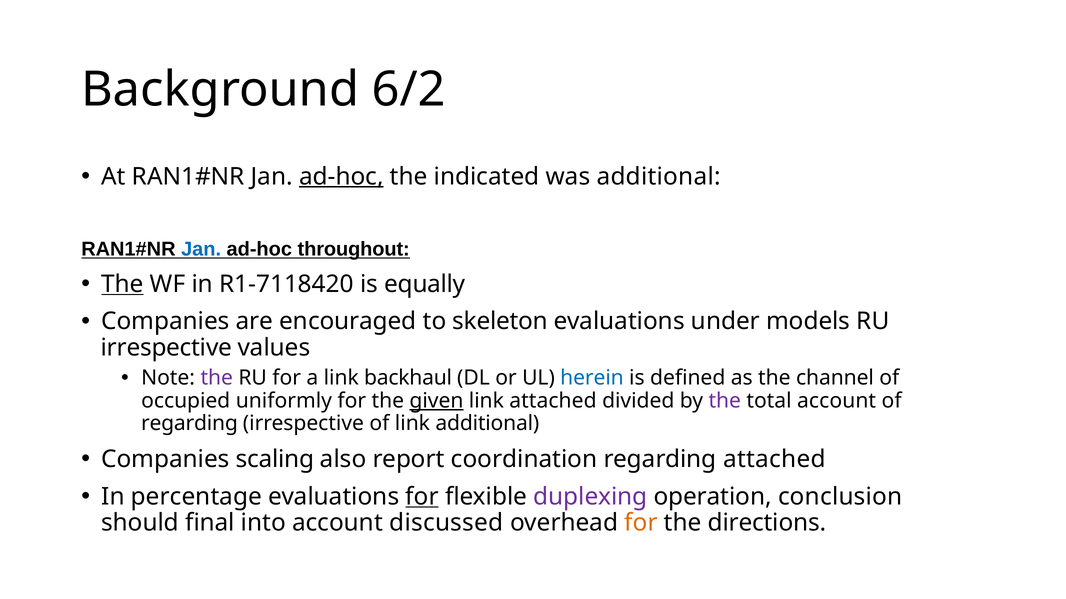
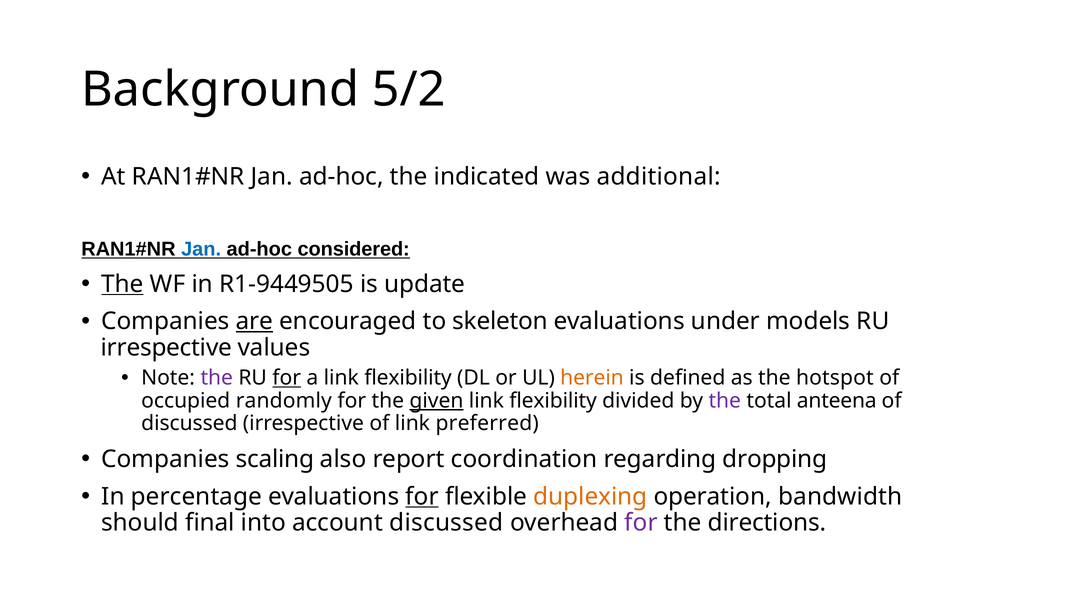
6/2: 6/2 -> 5/2 (409, 90)
ad-hoc underline: present -> none (341, 177)
throughout: throughout -> considered (354, 249)
R1-7118420: R1-7118420 -> R1-9449505 (286, 284)
equally: equally -> update (425, 284)
are underline: none -> present (254, 322)
for underline: none -> present (287, 378)
a link backhaul: backhaul -> flexibility (408, 378)
herein colour: blue -> orange (592, 378)
channel: channel -> hotspot (835, 378)
uniformly: uniformly -> randomly (284, 401)
attached: attached -> flexibility (553, 401)
total account: account -> anteena (837, 401)
regarding: regarding -> discussed (189, 424)
link additional: additional -> preferred (487, 424)
regarding attached: attached -> dropping (775, 460)
duplexing colour: purple -> orange (590, 497)
conclusion: conclusion -> bandwidth (840, 497)
for colour: orange -> purple (641, 523)
